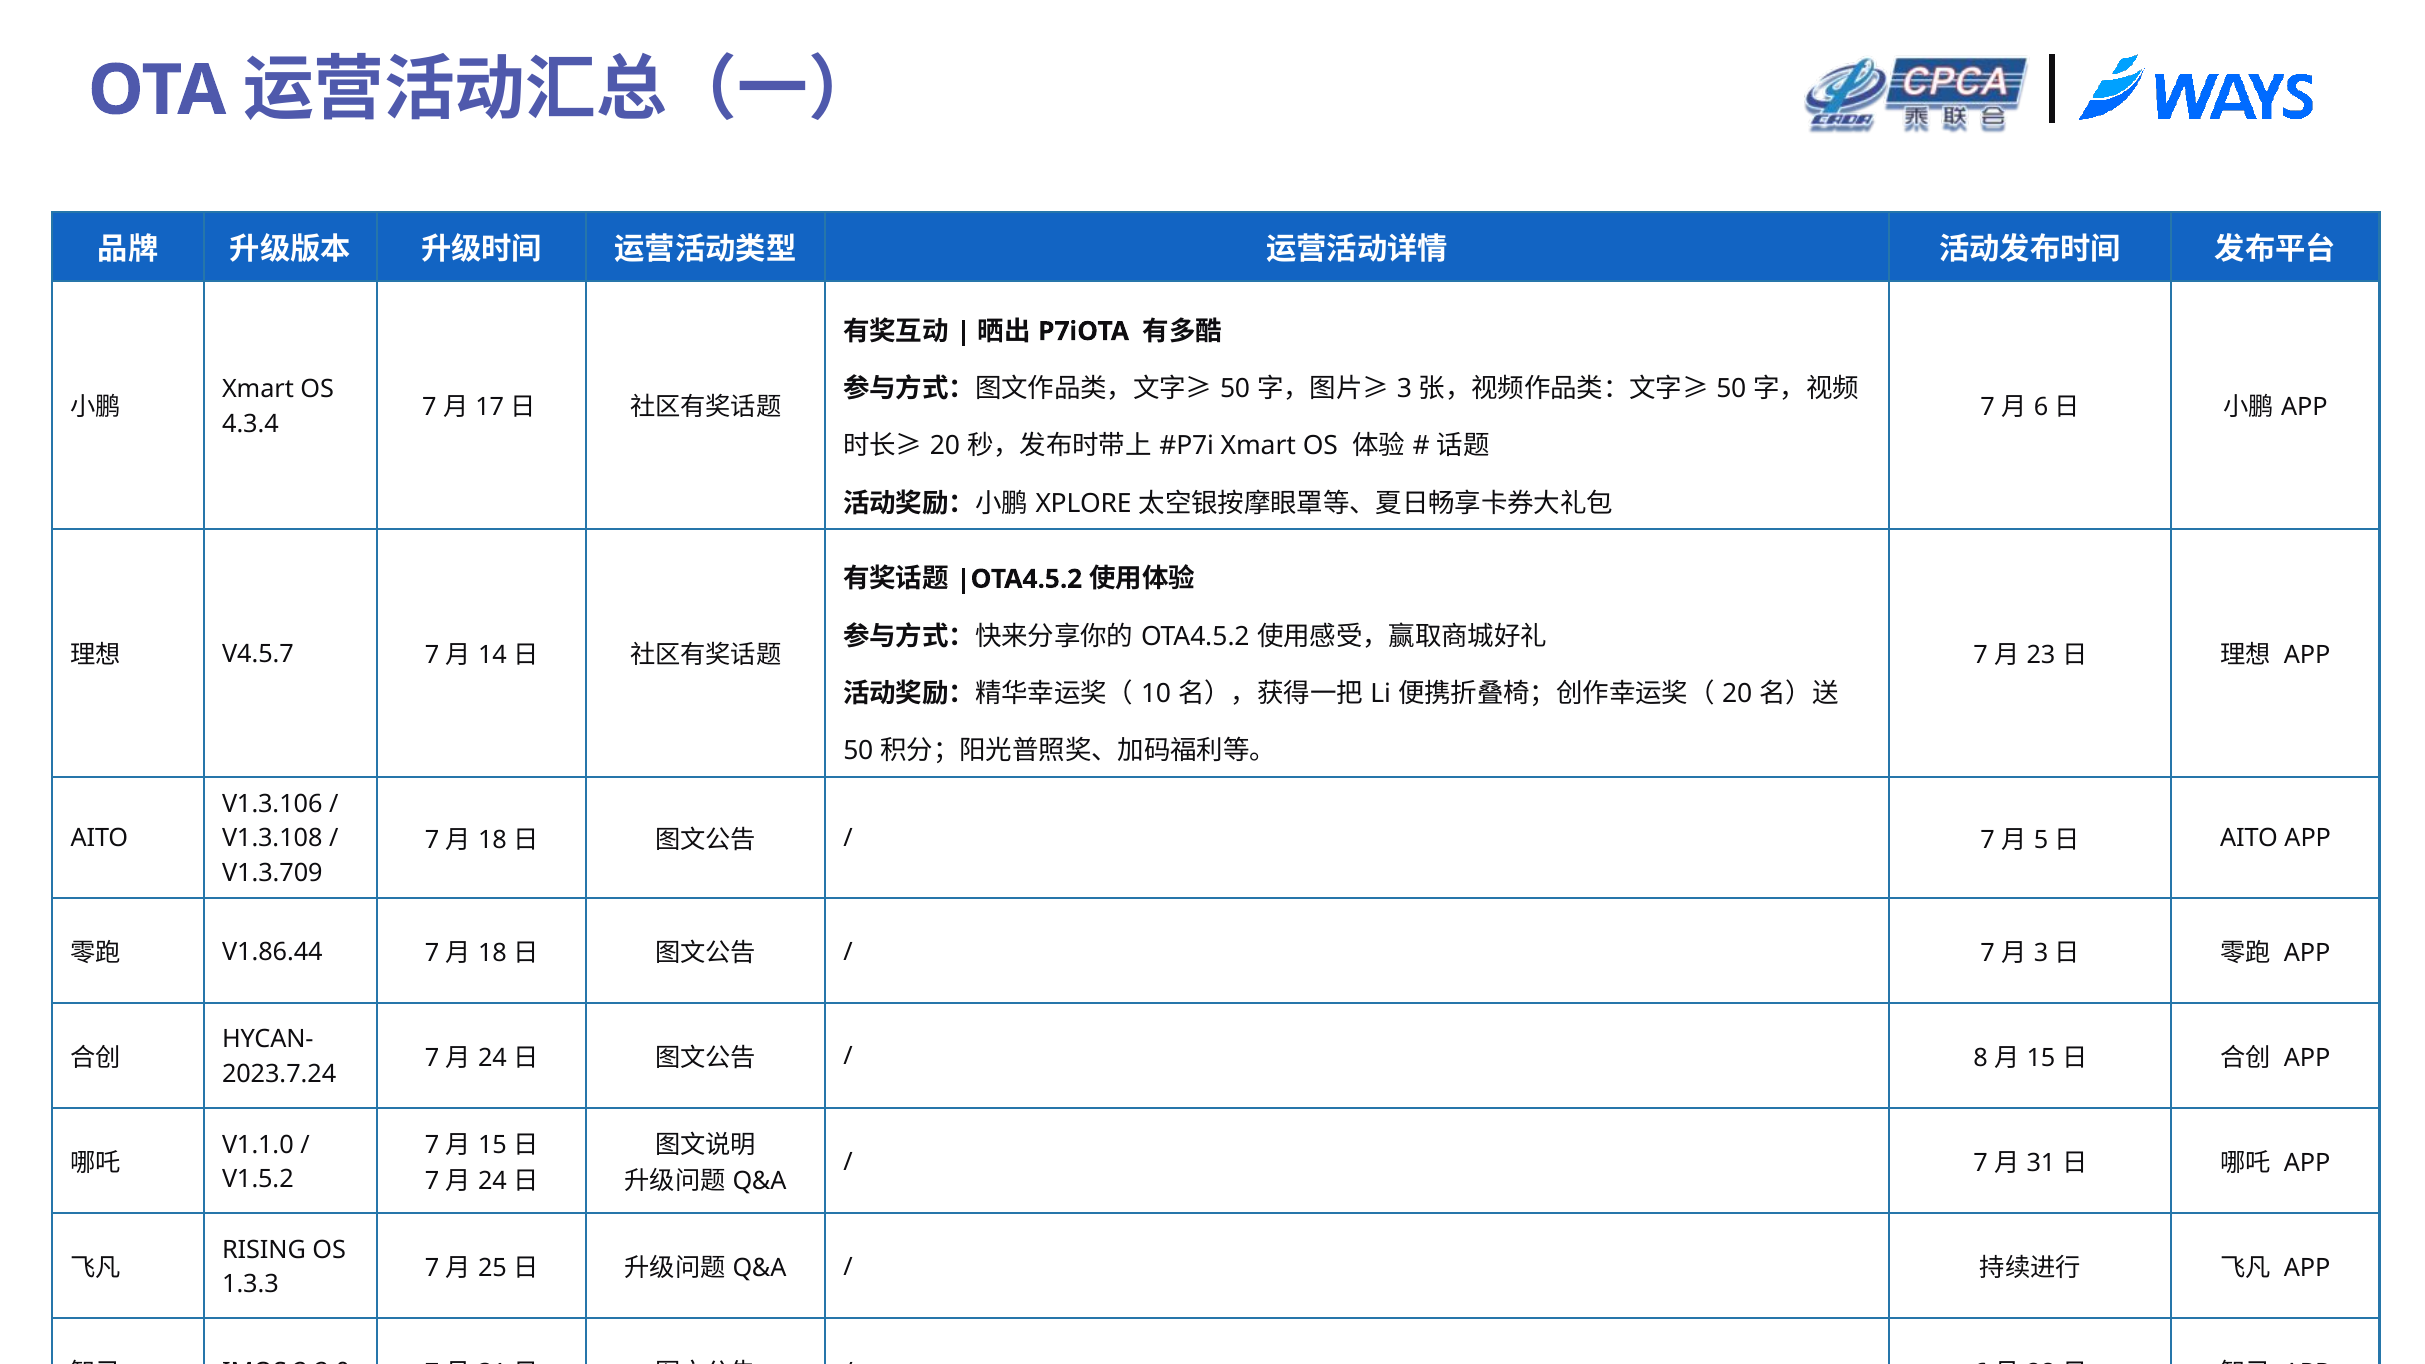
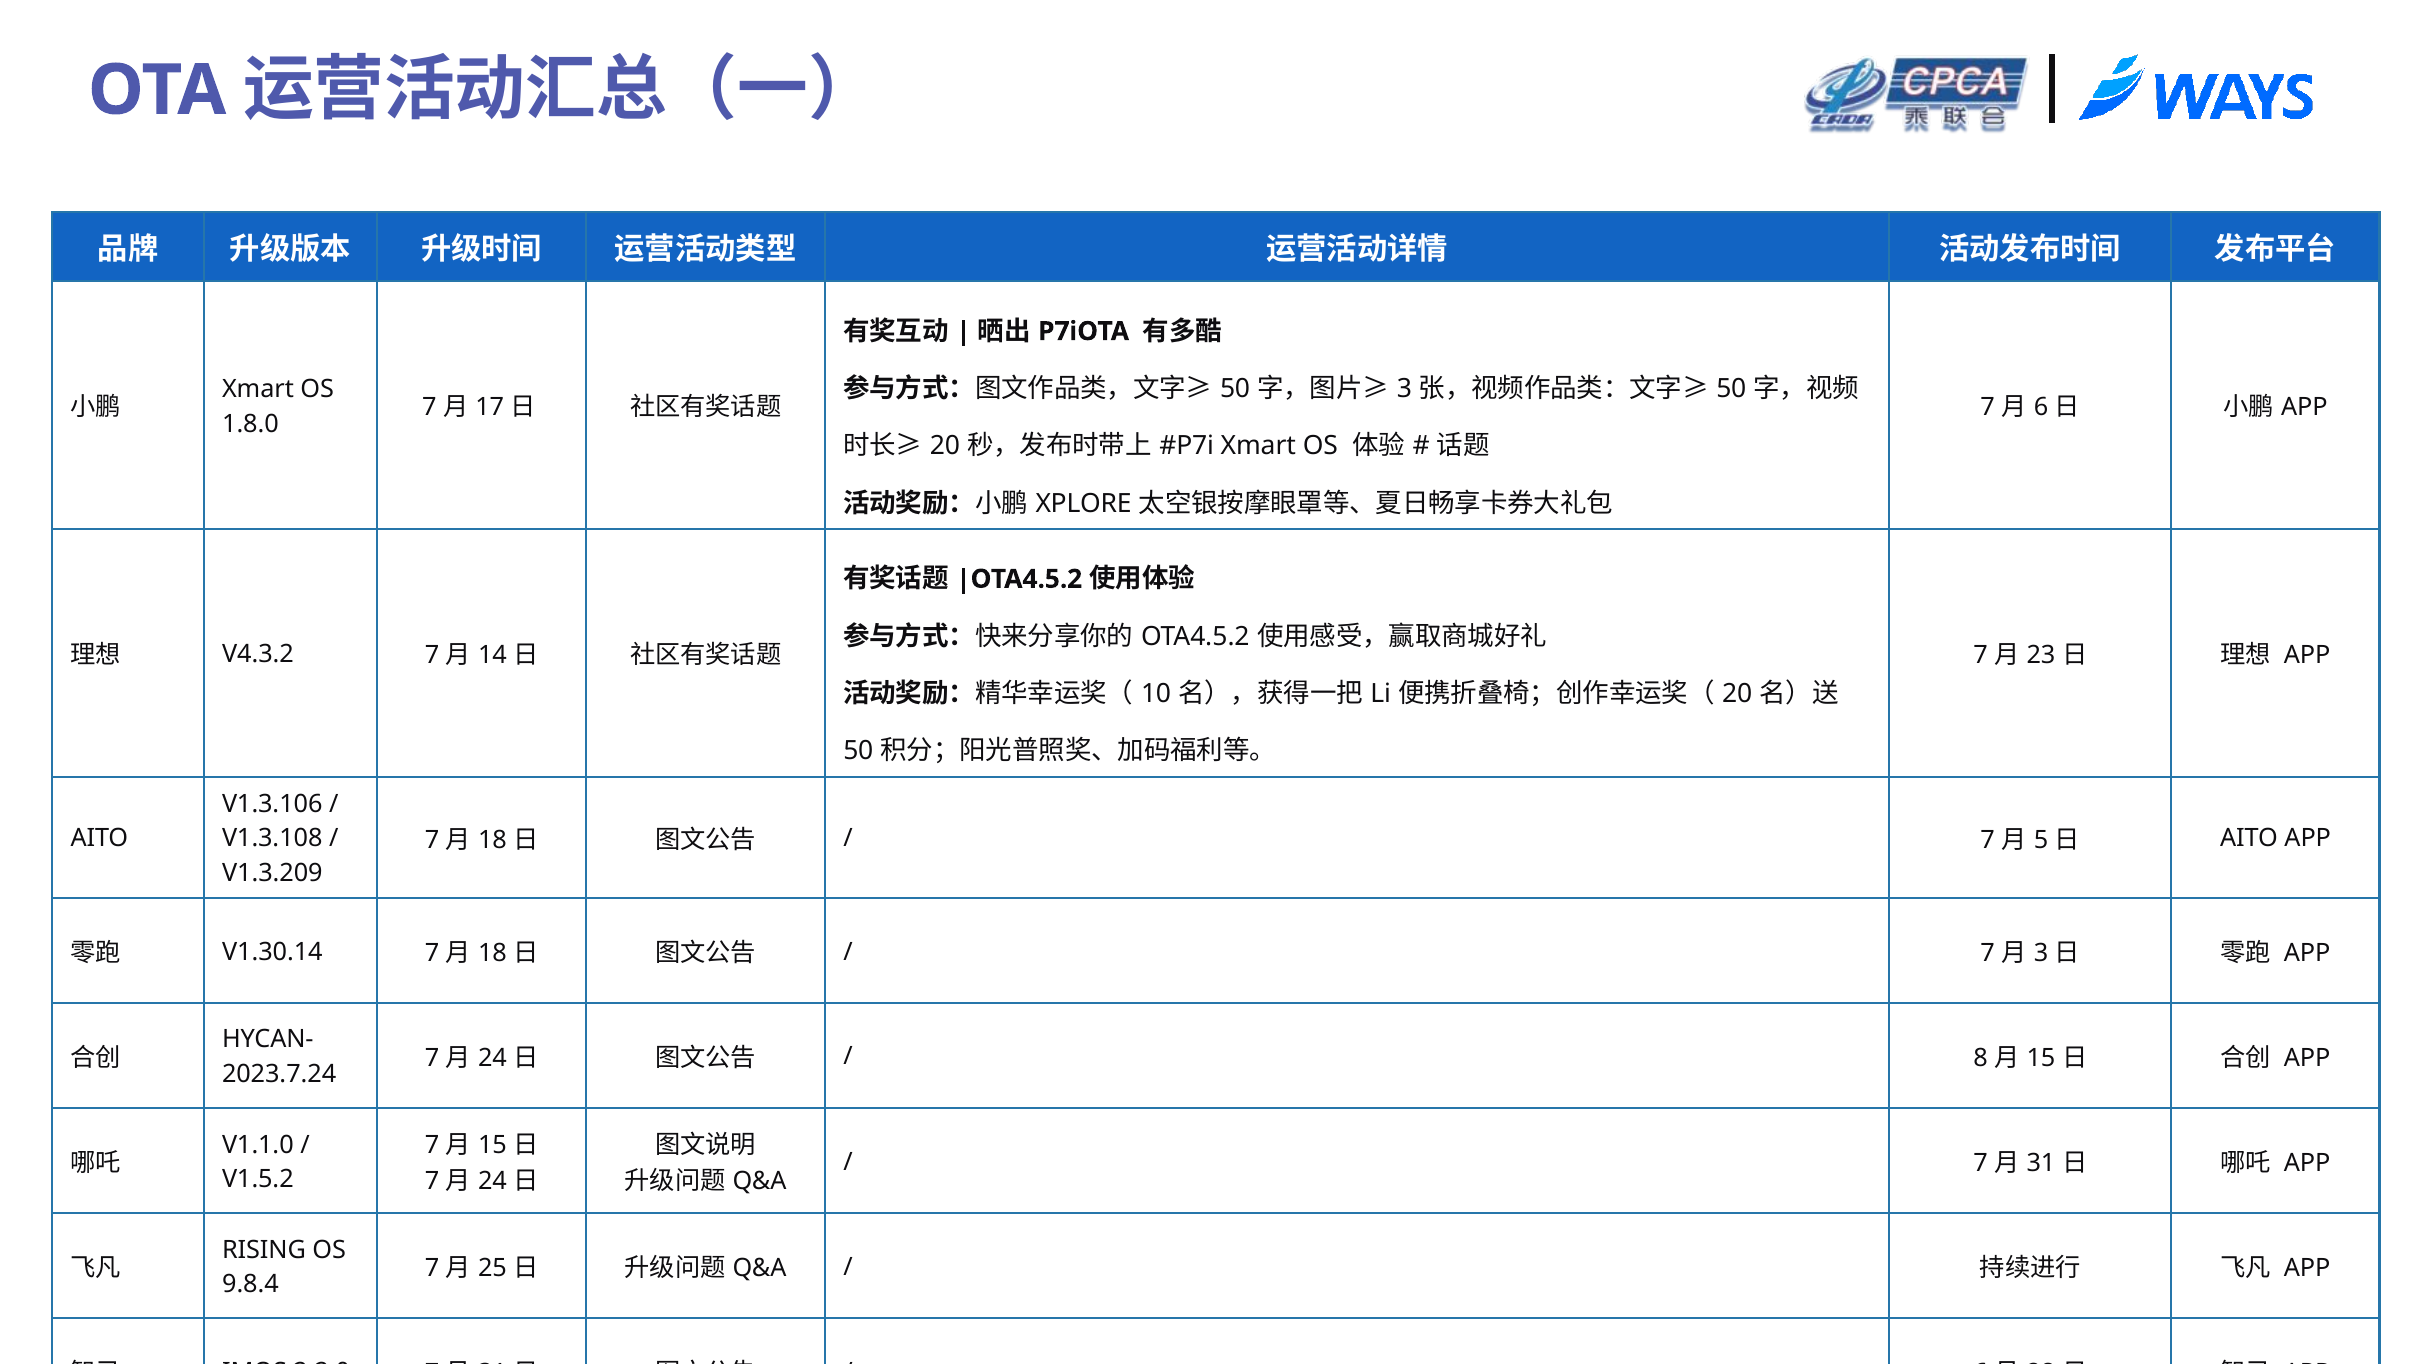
4.3.4: 4.3.4 -> 1.8.0 (250, 424)
V4.5.7: V4.5.7 -> V4.3.2 (258, 654)
V1.3.709: V1.3.709 -> V1.3.209 (272, 873)
V1.86.44: V1.86.44 -> V1.30.14 (272, 952)
1.3.3: 1.3.3 -> 9.8.4 (250, 1284)
